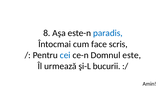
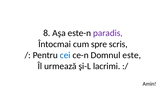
paradis colour: blue -> purple (108, 33)
face: face -> spre (99, 44)
bucurii: bucurii -> lacrimi (107, 66)
